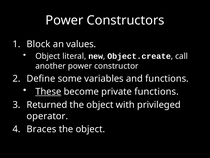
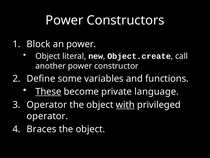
an values: values -> power (81, 44)
private functions: functions -> language (157, 91)
Returned: Returned -> Operator (47, 105)
with underline: none -> present (125, 105)
